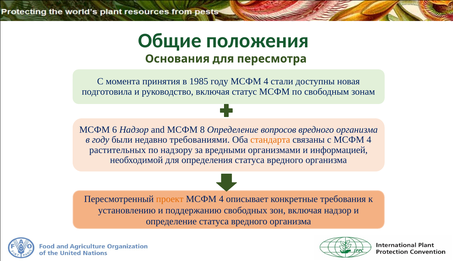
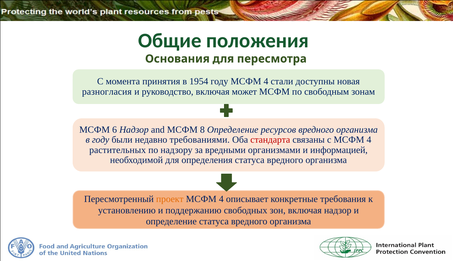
1985: 1985 -> 1954 (199, 82)
подготовила: подготовила -> разногласия (107, 92)
статус: статус -> может (244, 92)
вопросов: вопросов -> ресурсов (278, 130)
стандарта colour: orange -> red (270, 140)
